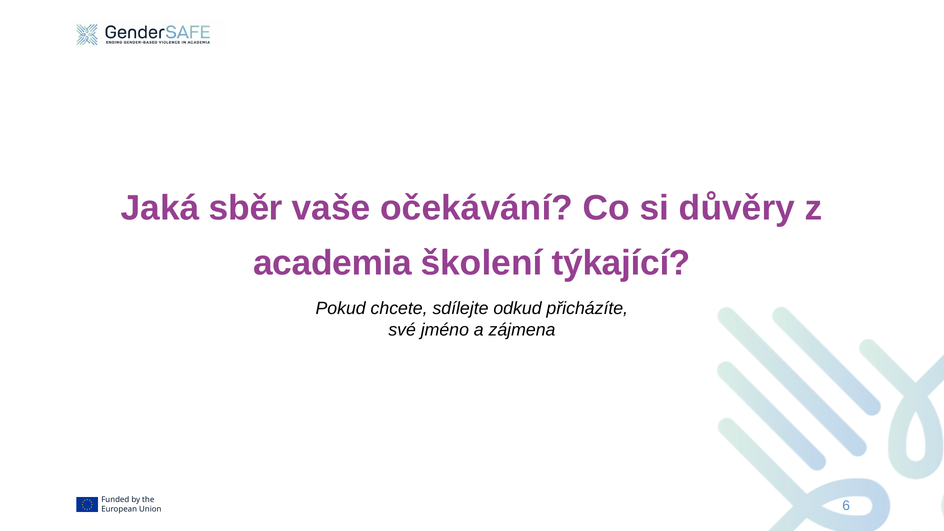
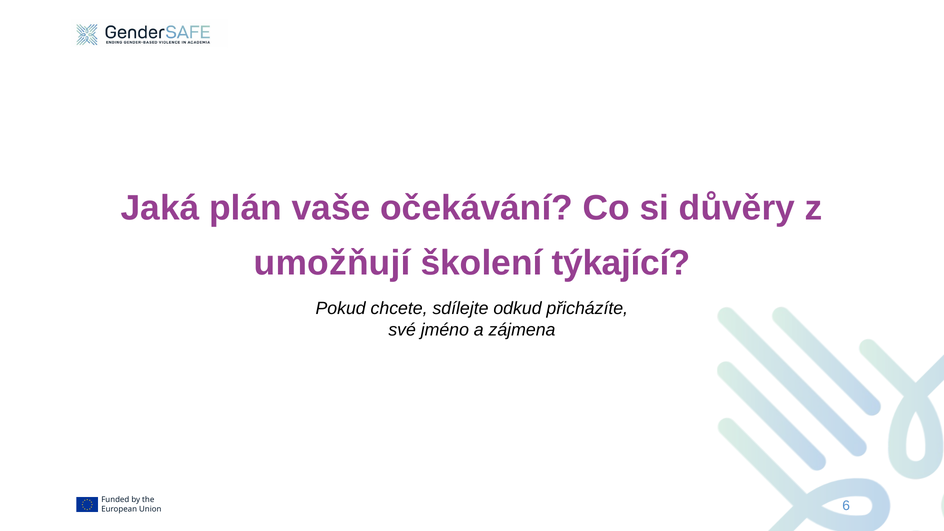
sběr: sběr -> plán (246, 208)
academia: academia -> umožňují (332, 263)
